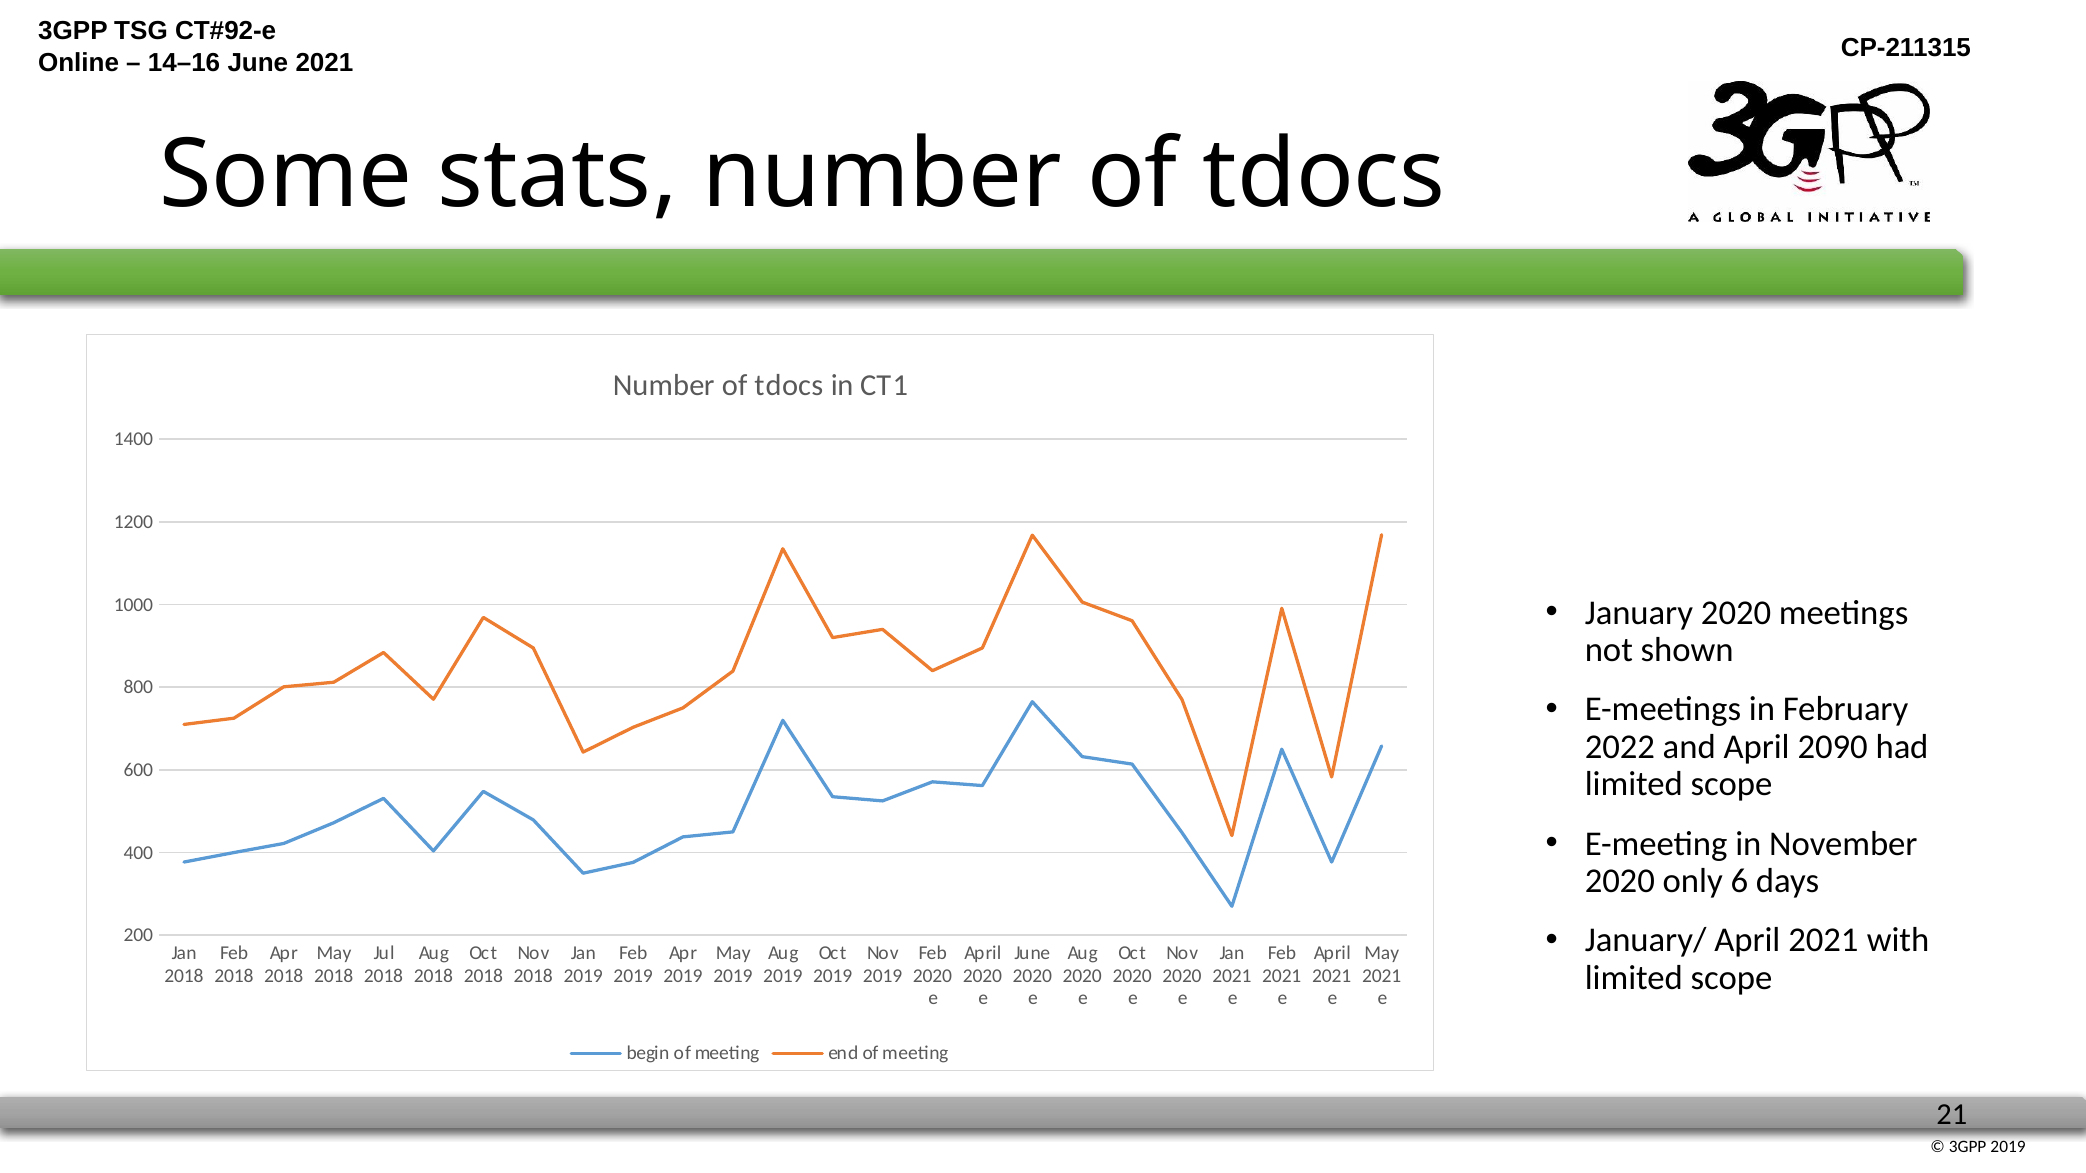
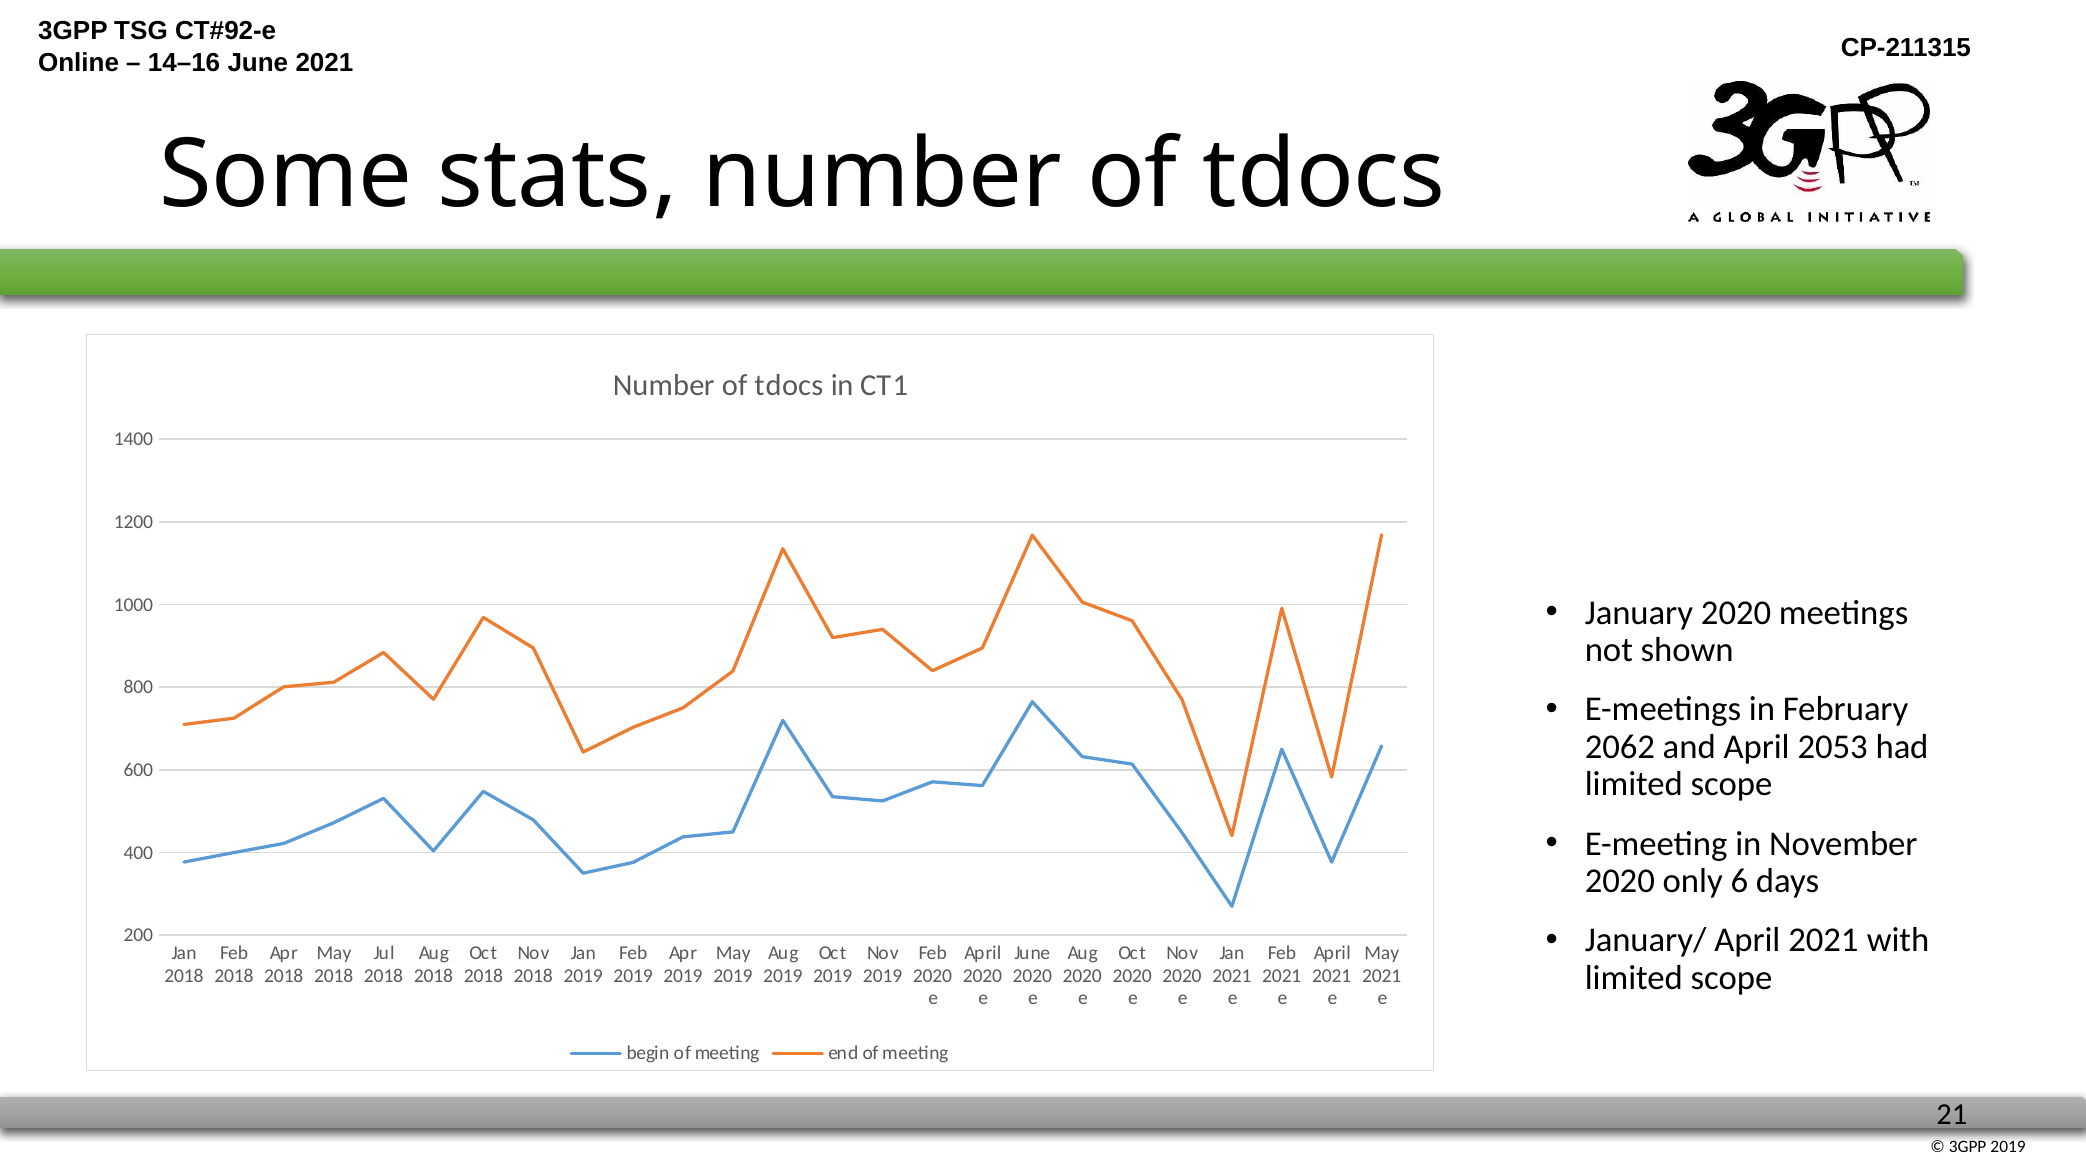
2022: 2022 -> 2062 (1620, 747)
2090: 2090 -> 2053 (1833, 747)
